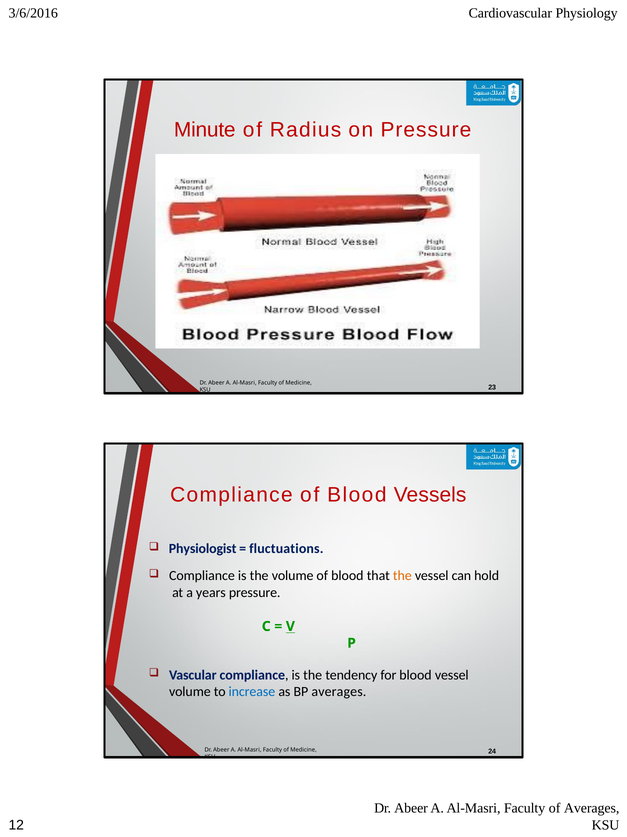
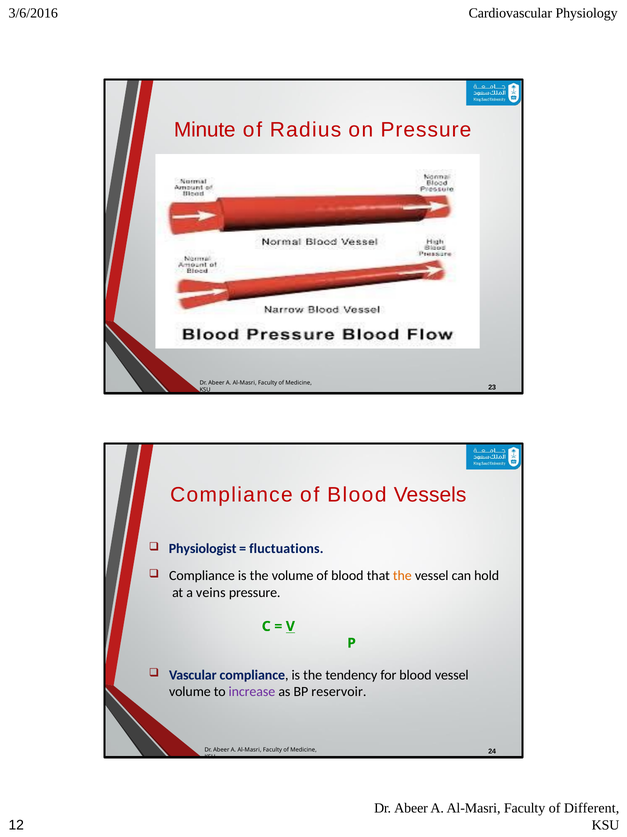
years: years -> veins (211, 592)
increase colour: blue -> purple (252, 691)
BP averages: averages -> reservoir (339, 691)
of Averages: Averages -> Different (592, 807)
